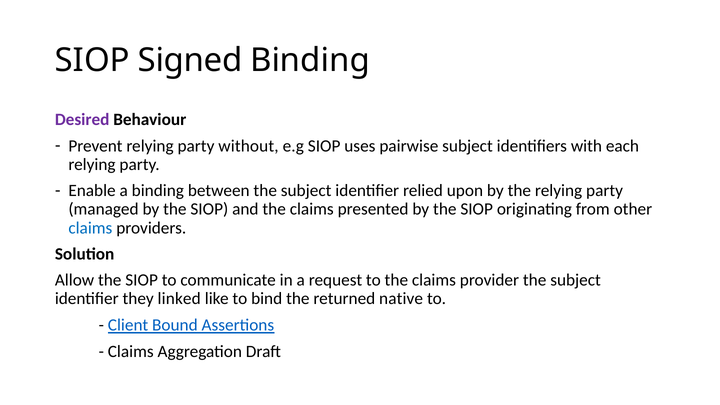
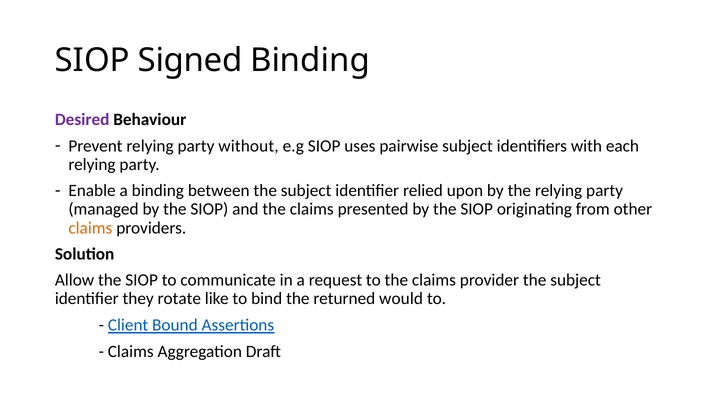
claims colour: blue -> orange (90, 228)
linked: linked -> rotate (179, 299)
native: native -> would (401, 299)
